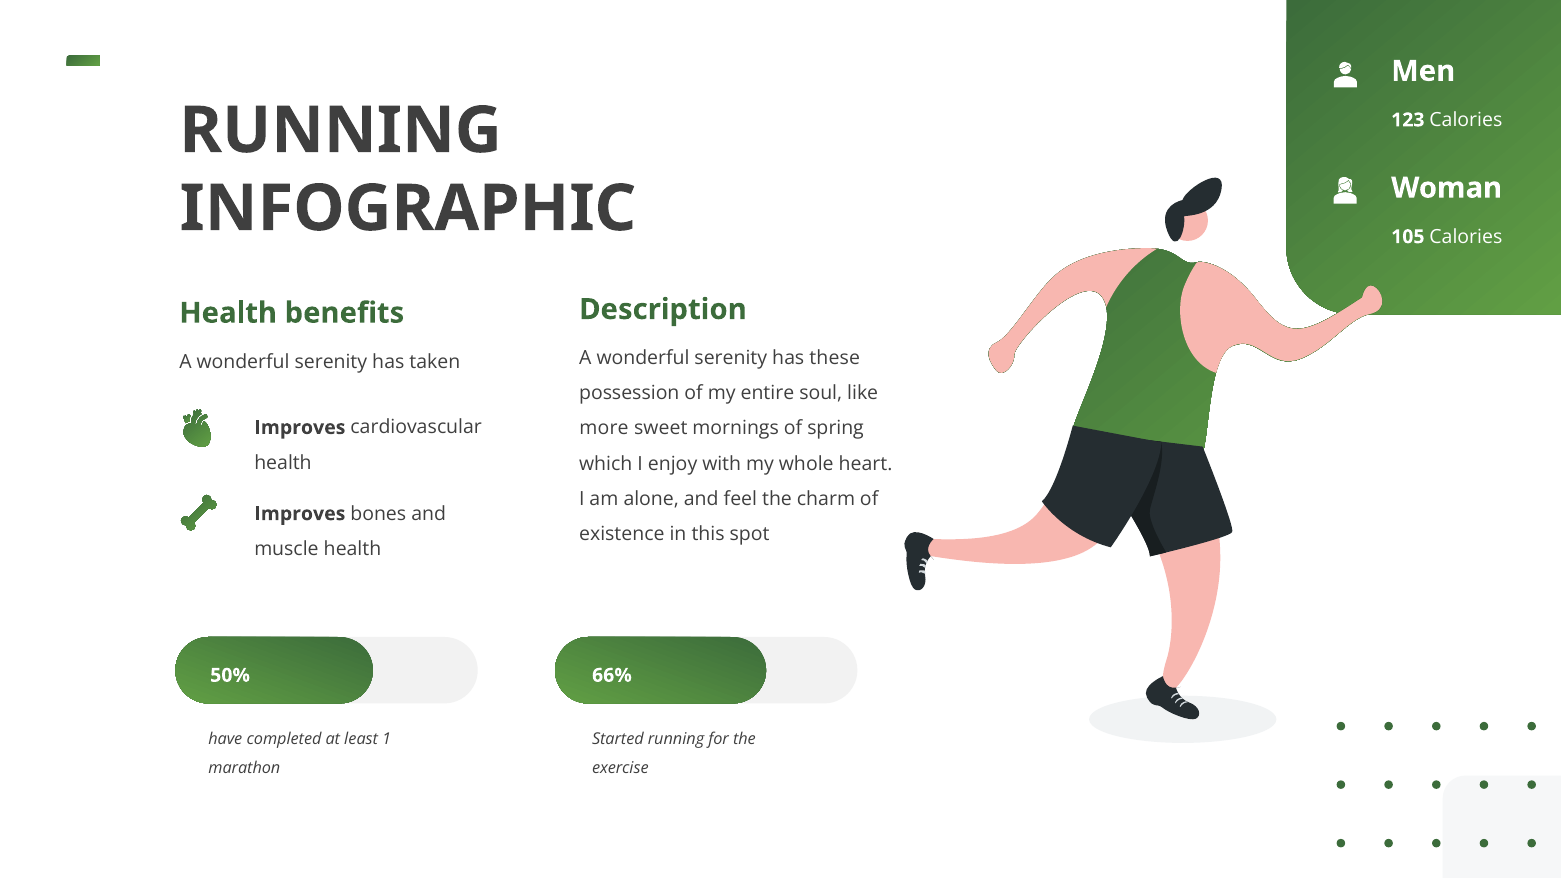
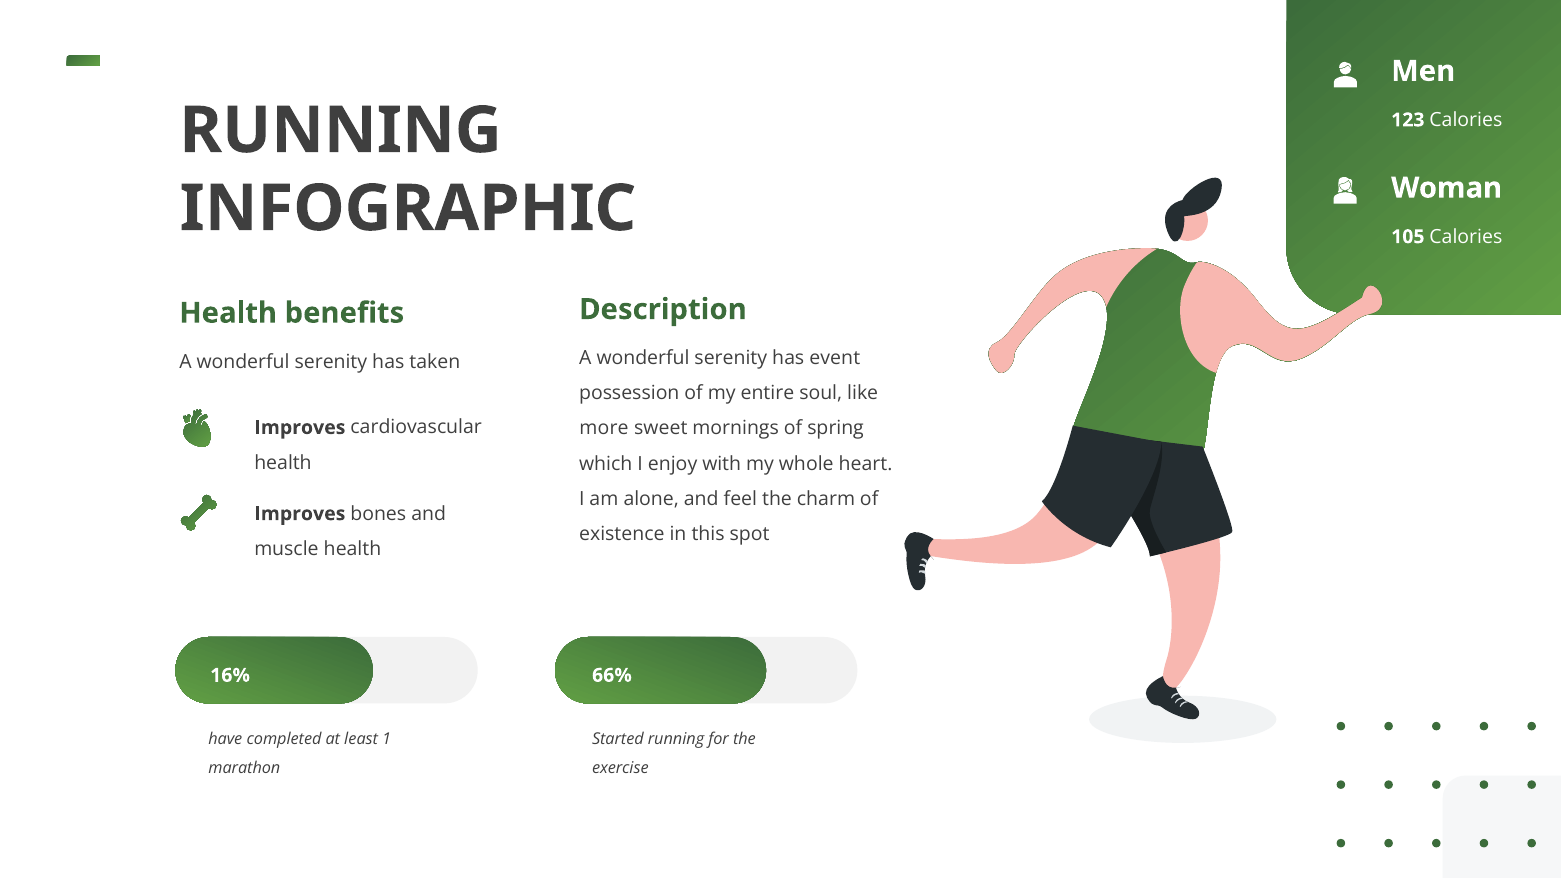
these: these -> event (835, 358)
50%: 50% -> 16% (230, 675)
